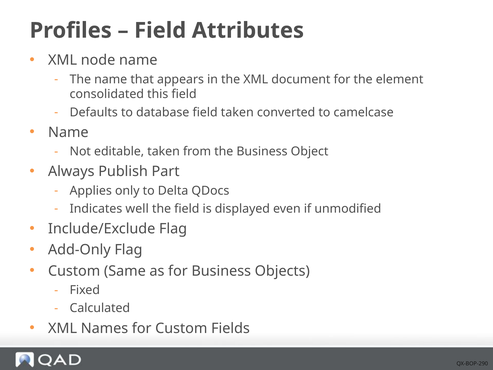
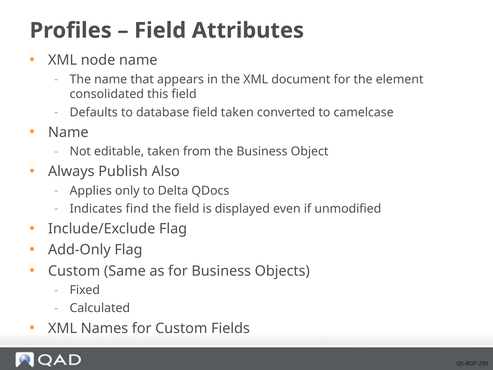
Part: Part -> Also (166, 171)
well: well -> find (137, 209)
